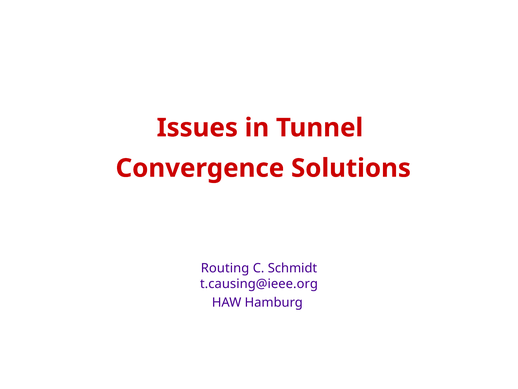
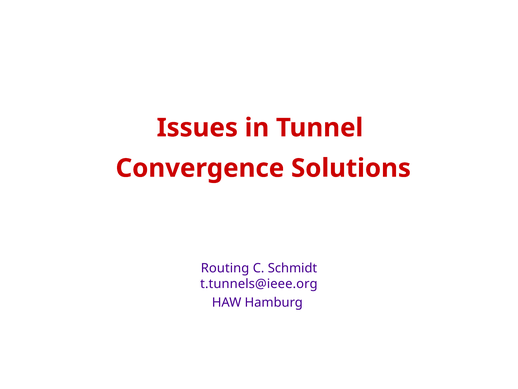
t.causing@ieee.org: t.causing@ieee.org -> t.tunnels@ieee.org (259, 283)
